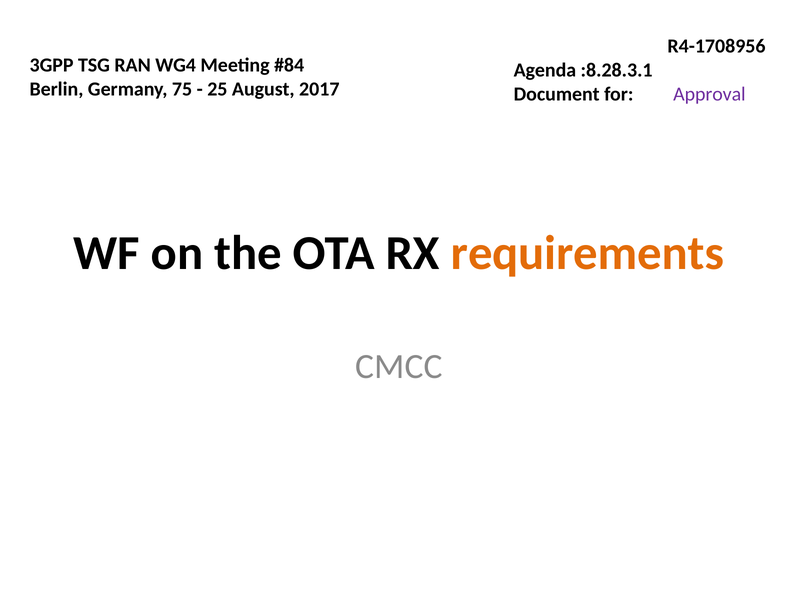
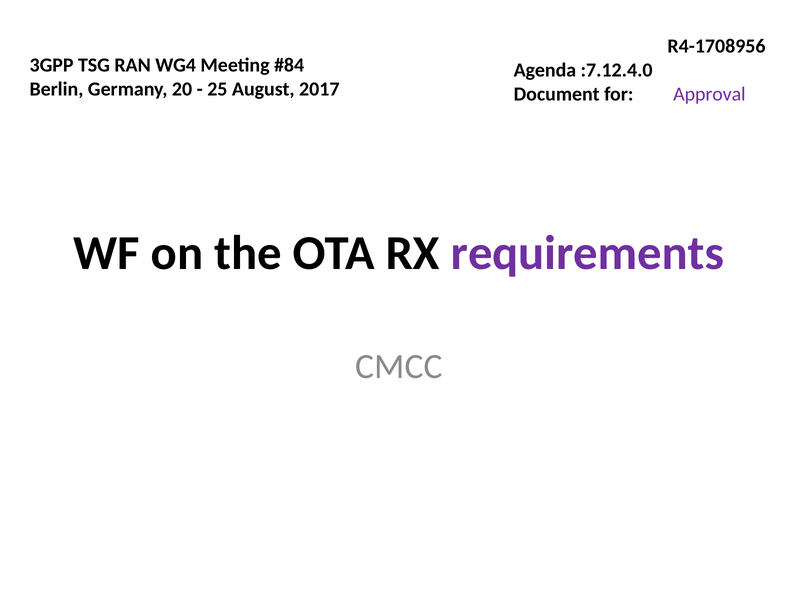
:8.28.3.1: :8.28.3.1 -> :7.12.4.0 (617, 70)
75: 75 -> 20 (182, 89)
requirements colour: orange -> purple (587, 253)
